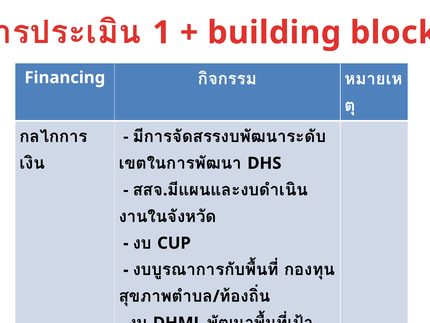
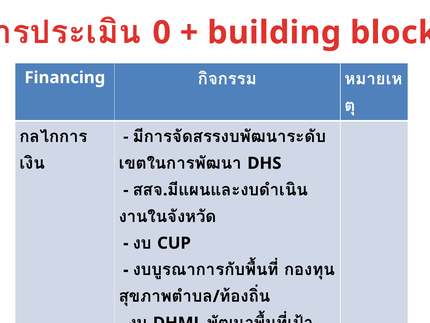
1: 1 -> 0 (162, 33)
